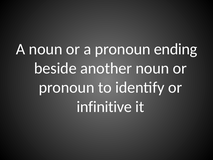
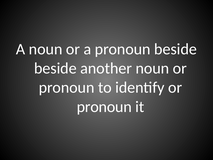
pronoun ending: ending -> beside (176, 49)
infinitive: infinitive -> pronoun (104, 107)
